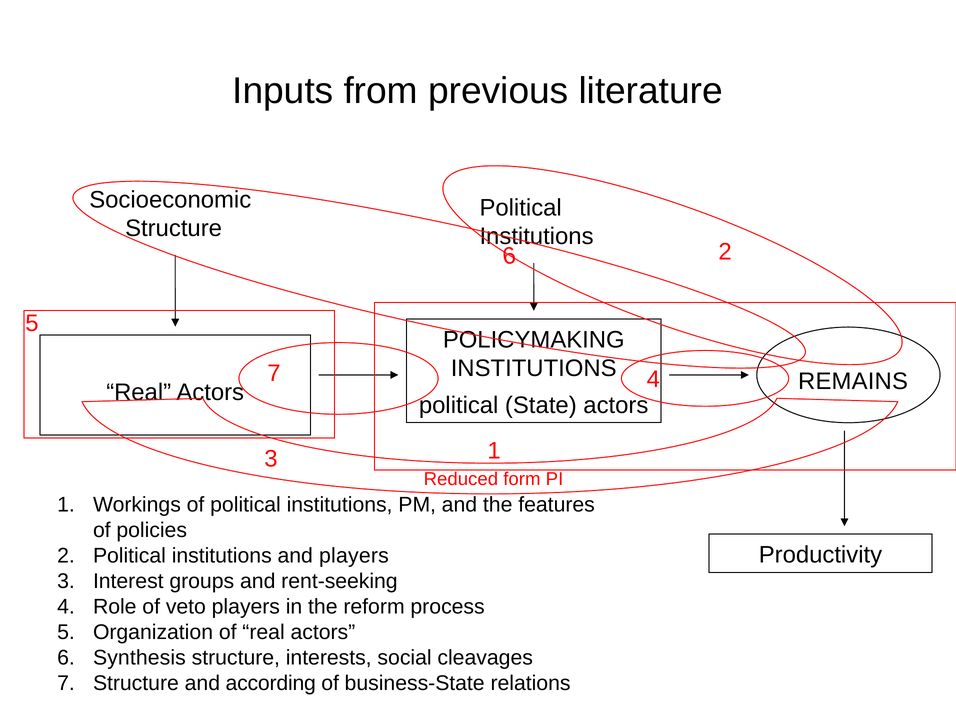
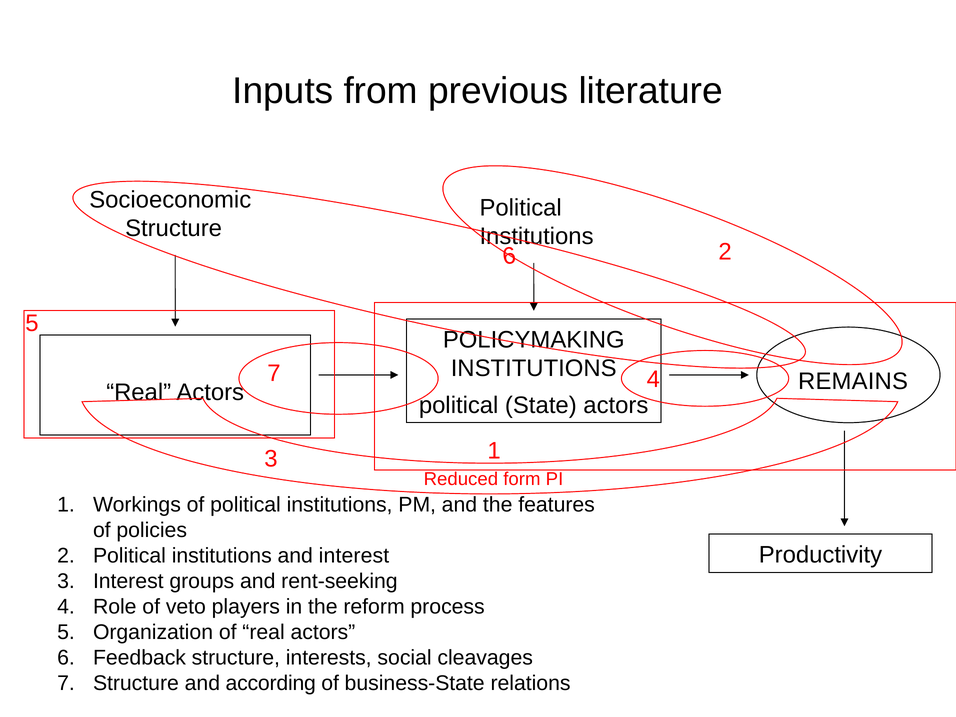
and players: players -> interest (354, 556)
Synthesis: Synthesis -> Feedback (140, 658)
